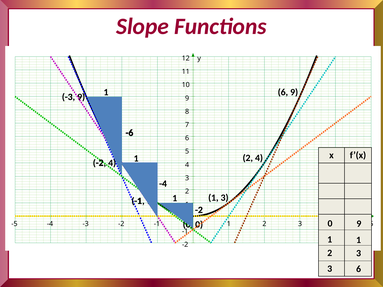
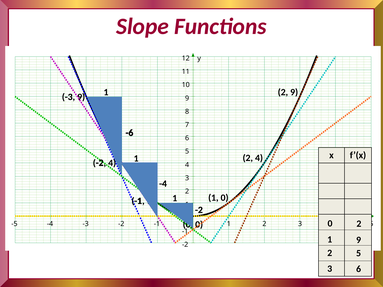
6: 6 -> 2 (283, 92)
3: 3 -> 0 (225, 198)
9: 9 -> 2 (359, 224)
1: 1 -> 9 (359, 240)
3: 3 -> 5 (359, 253)
